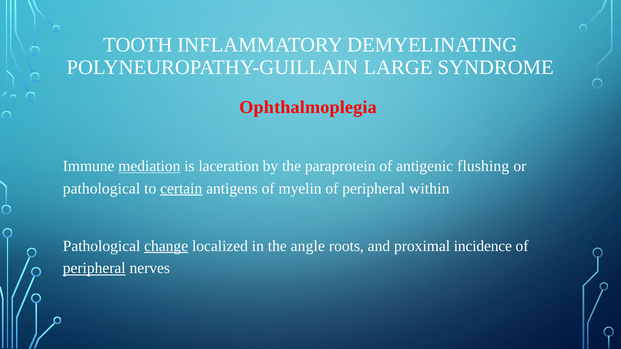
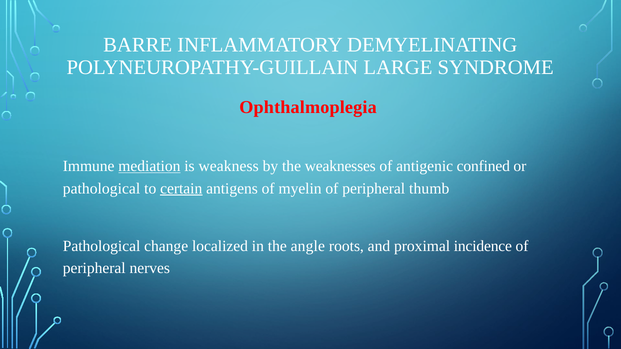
TOOTH: TOOTH -> BARRE (138, 45)
laceration: laceration -> weakness (229, 166)
paraprotein: paraprotein -> weaknesses (340, 166)
flushing: flushing -> confined (483, 166)
within: within -> thumb (429, 189)
change underline: present -> none (166, 246)
peripheral underline: present -> none (94, 269)
